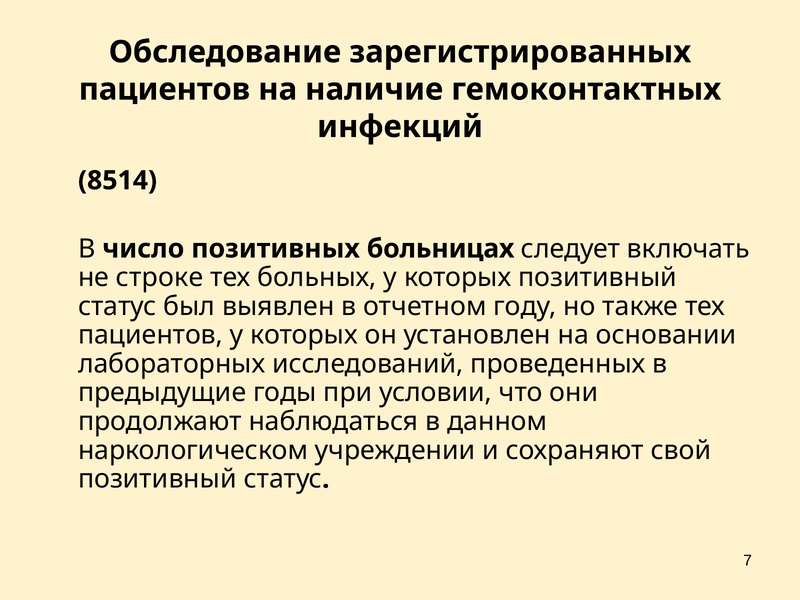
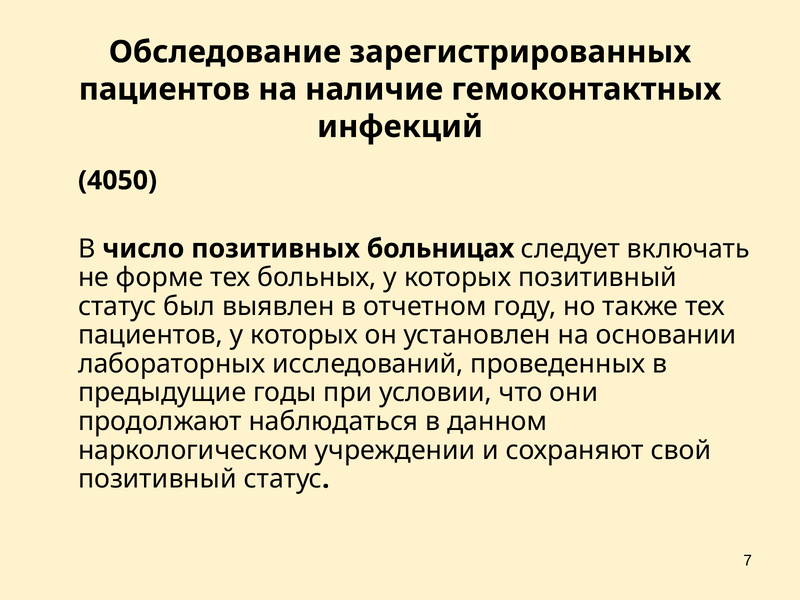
8514: 8514 -> 4050 (118, 180)
строке: строке -> форме (160, 277)
